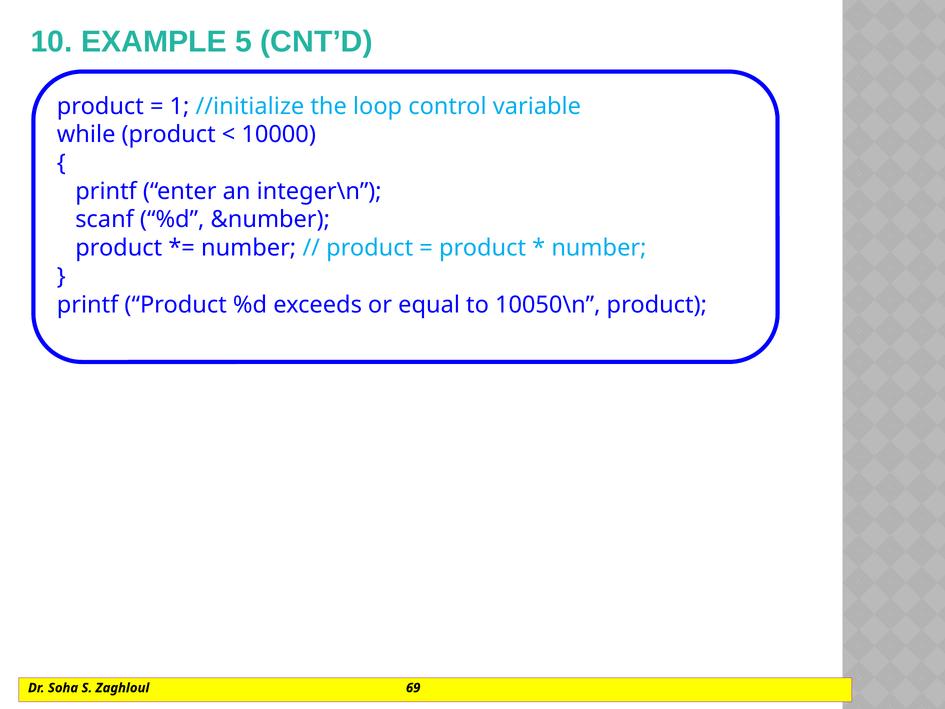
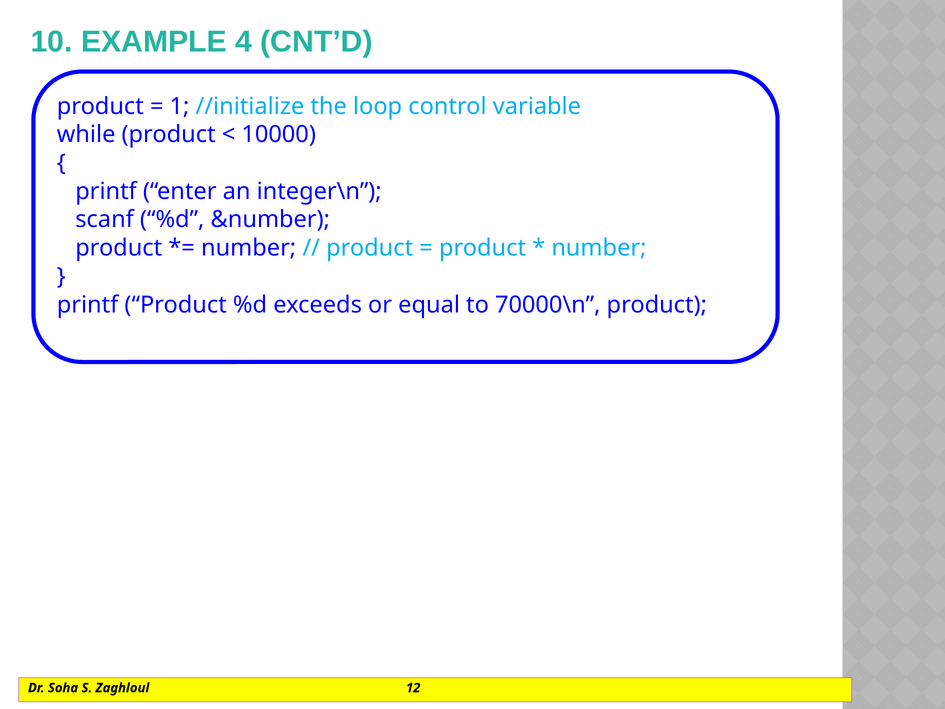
5: 5 -> 4 (244, 42)
10050\n: 10050\n -> 70000\n (548, 305)
69: 69 -> 12 (413, 688)
